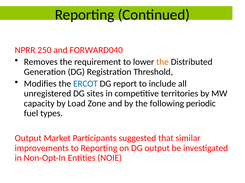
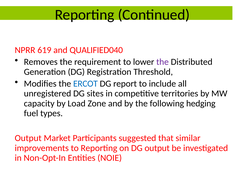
250: 250 -> 619 (44, 50)
FORWARD040: FORWARD040 -> QUALIFIED040 (96, 50)
the colour: orange -> purple (162, 62)
periodic: periodic -> hedging (201, 104)
